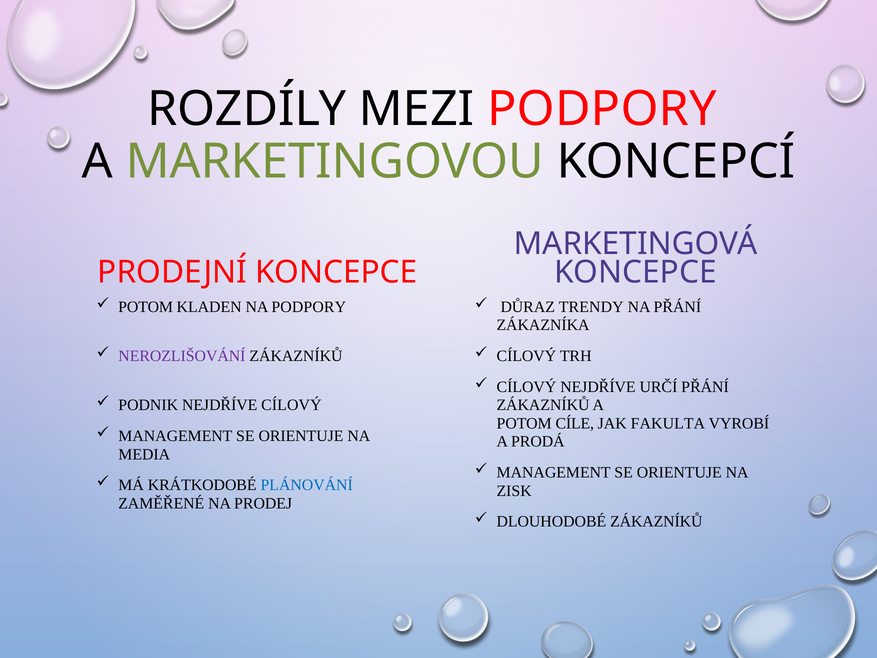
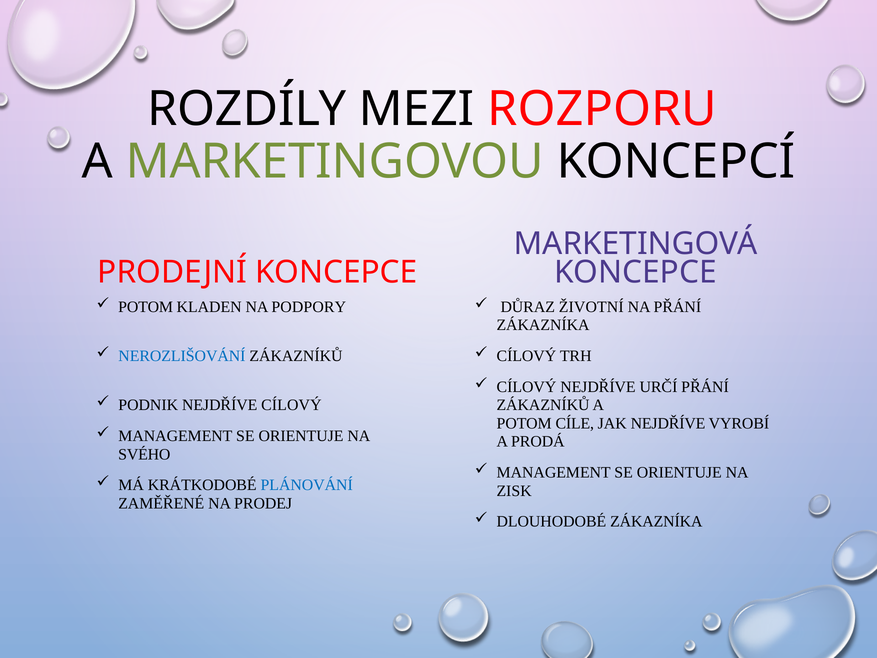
MEZI PODPORY: PODPORY -> ROZPORU (602, 109)
TRENDY: TRENDY -> ŽIVOTNÍ (591, 307)
NEROZLIŠOVÁNÍ colour: purple -> blue (182, 356)
JAK FAKULTA: FAKULTA -> NEJDŘÍVE (668, 423)
MEDIA: MEDIA -> SVÉHO (144, 454)
DLOUHODOBÉ ZÁKAZNÍKŮ: ZÁKAZNÍKŮ -> ZÁKAZNÍKA (656, 521)
